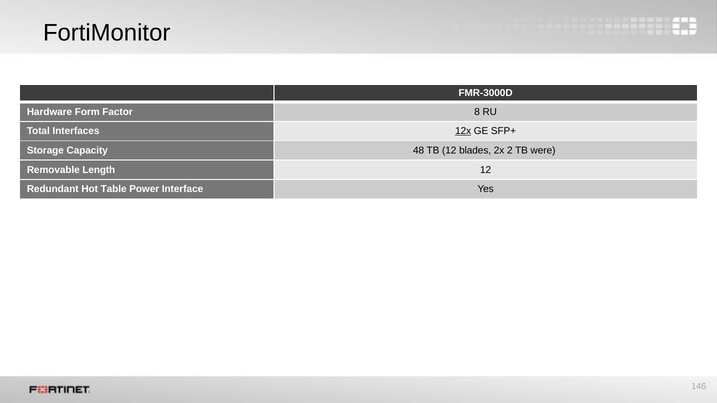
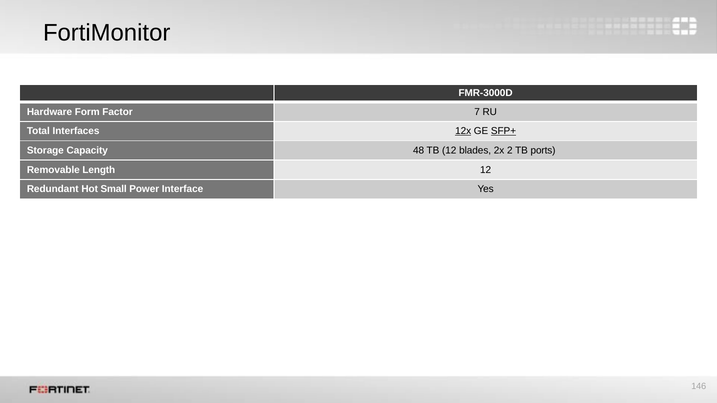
8: 8 -> 7 (477, 112)
SFP+ underline: none -> present (503, 131)
were: were -> ports (543, 151)
Table: Table -> Small (114, 189)
